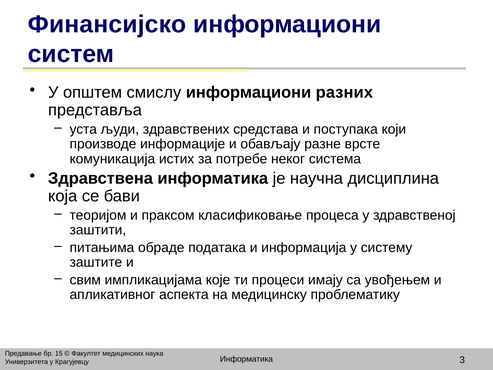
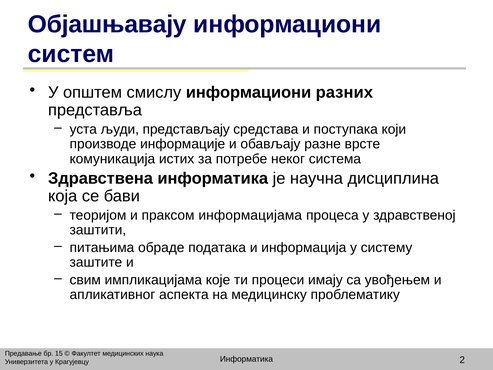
Финансијско: Финансијско -> Објашњавају (107, 24)
здравствених: здравствених -> представљају (186, 129)
класификовање: класификовање -> информацијама (250, 215)
3: 3 -> 2 (462, 360)
